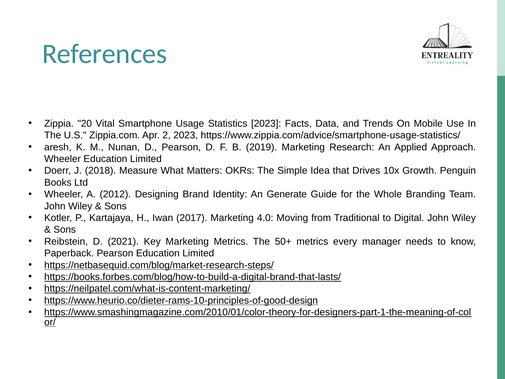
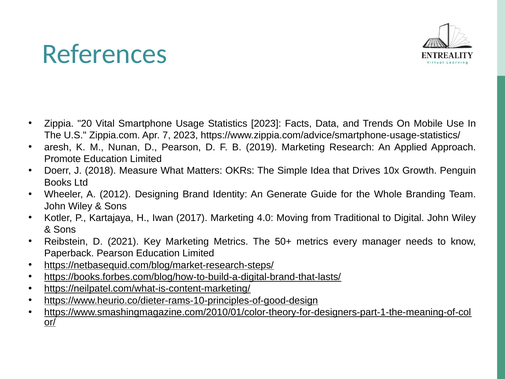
2: 2 -> 7 (167, 135)
Wheeler: Wheeler -> Promote (63, 159)
